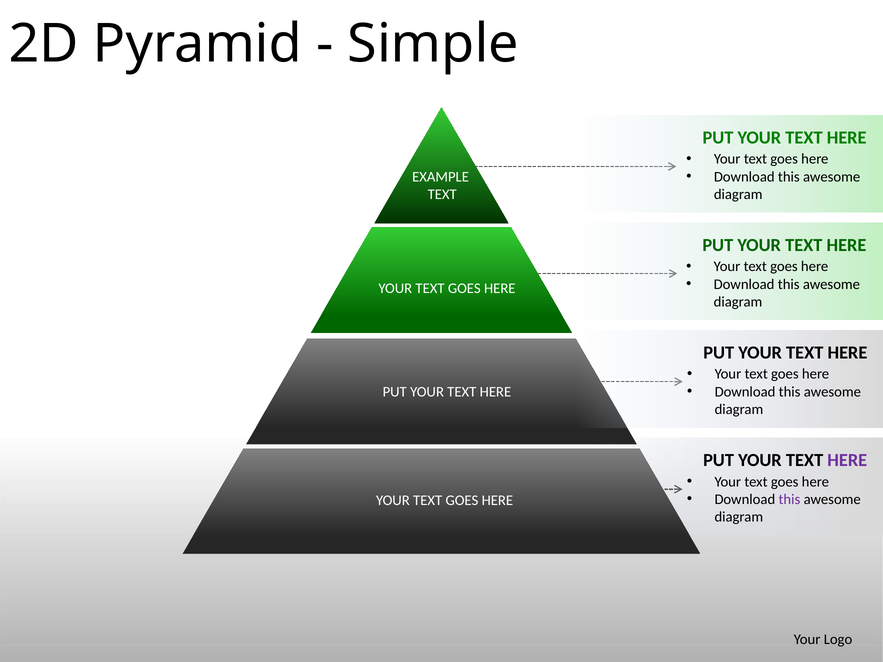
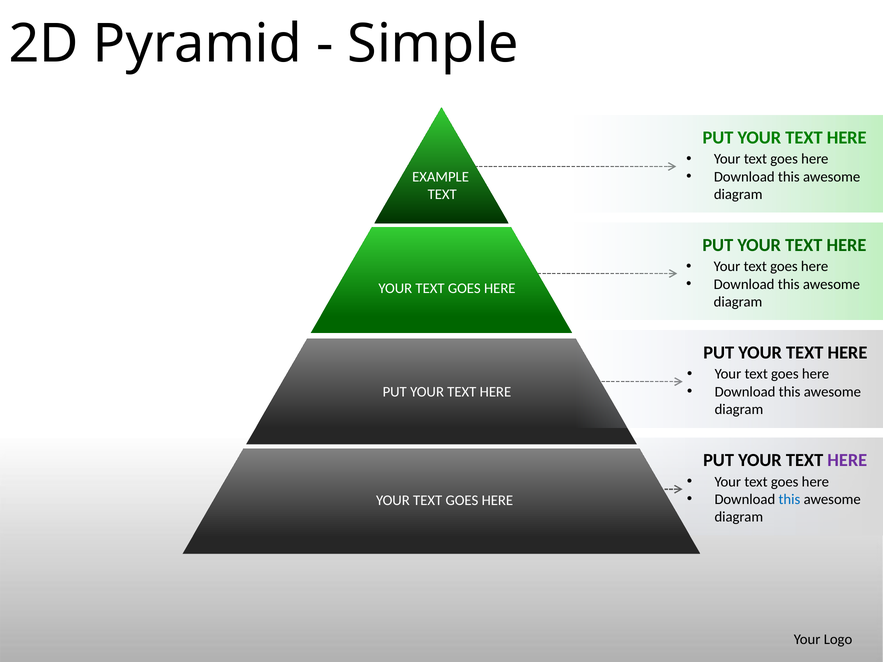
this colour: purple -> blue (789, 500)
